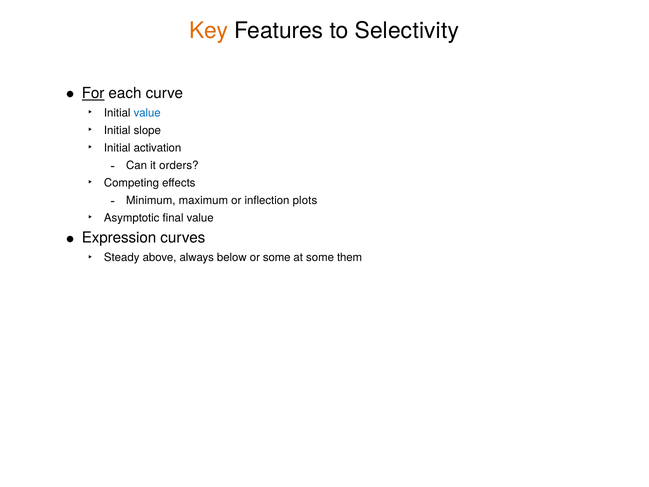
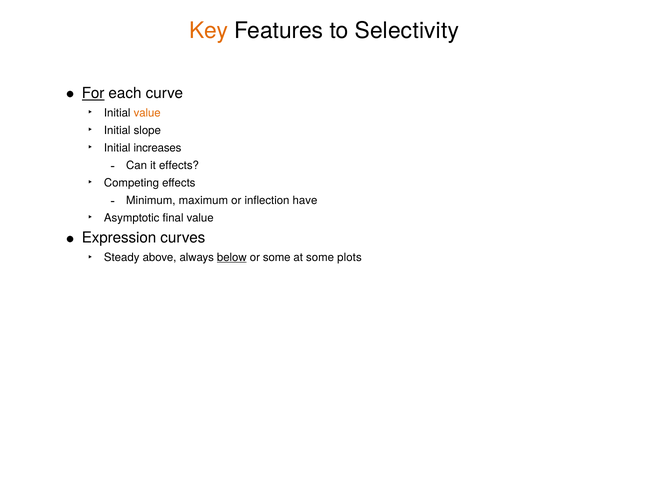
value colour: blue -> orange (147, 113)
activation: activation -> increases (157, 148)
it orders: orders -> effects (179, 165)
plots: plots -> have (305, 200)
below underline: none -> present (232, 257)
them: them -> plots (349, 257)
